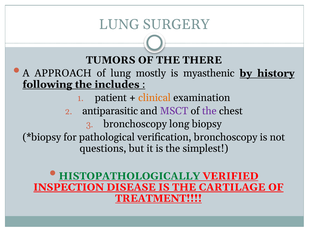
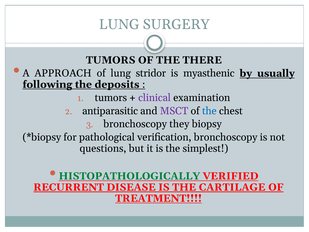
mostly: mostly -> stridor (151, 73)
history: history -> usually (276, 73)
includes: includes -> deposits (117, 84)
patient: patient -> tumors (111, 98)
clinical colour: orange -> purple (155, 98)
the colour: purple -> blue (209, 111)
long: long -> they (179, 124)
INSPECTION: INSPECTION -> RECURRENT (69, 187)
